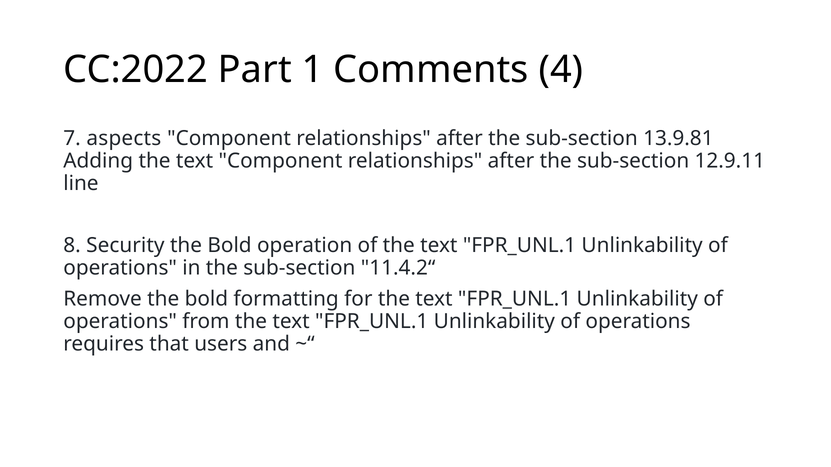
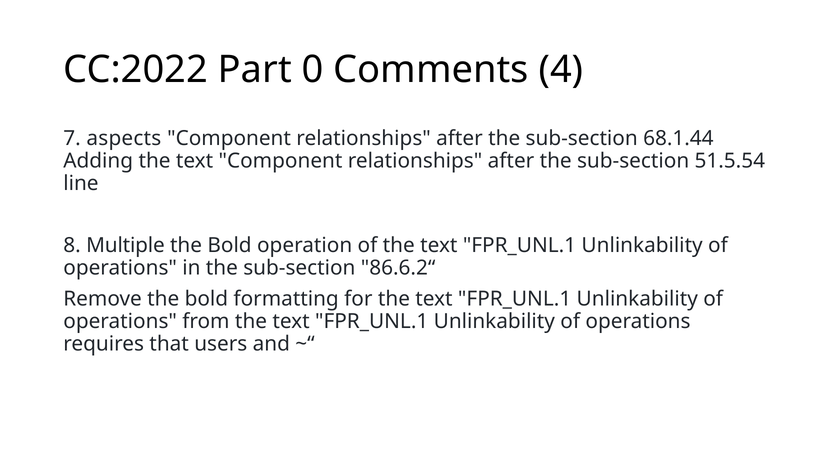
1: 1 -> 0 (313, 70)
13.9.81: 13.9.81 -> 68.1.44 (678, 139)
12.9.11: 12.9.11 -> 51.5.54 (730, 161)
Security: Security -> Multiple (125, 246)
11.4.2“: 11.4.2“ -> 86.6.2“ (398, 268)
